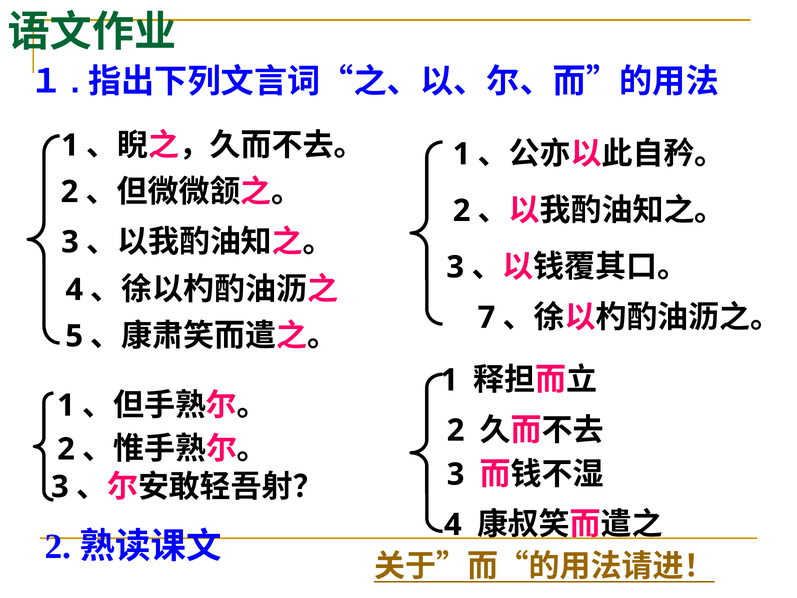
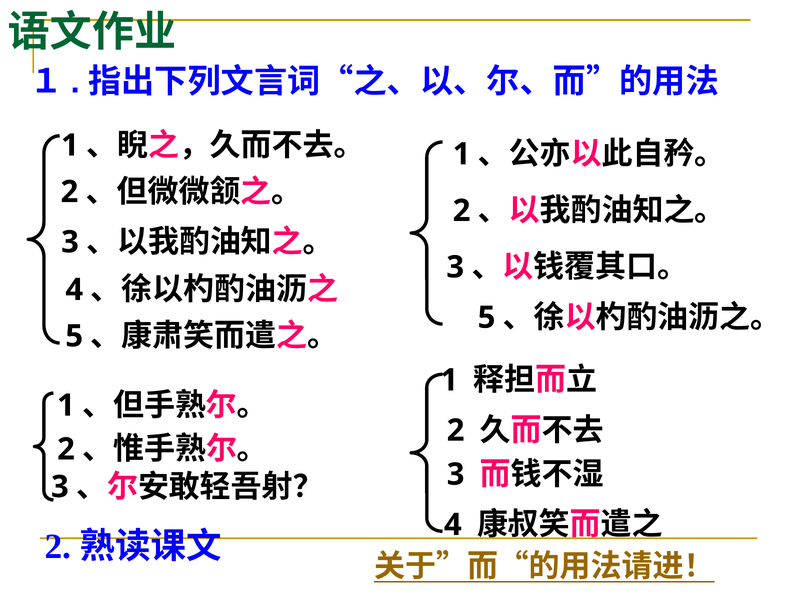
7: 7 -> 5 (487, 317)
